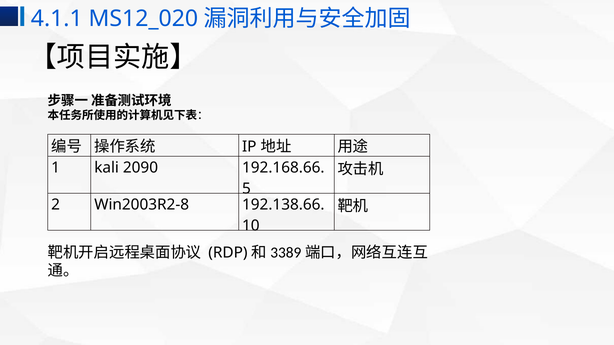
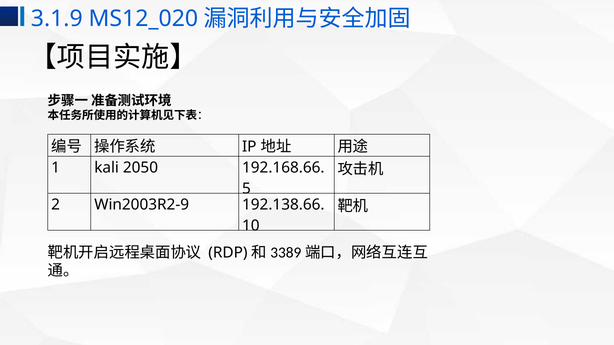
4.1.1: 4.1.1 -> 3.1.9 (57, 19)
2090: 2090 -> 2050 (140, 168)
Win2003R2-8: Win2003R2-8 -> Win2003R2-9 (142, 205)
